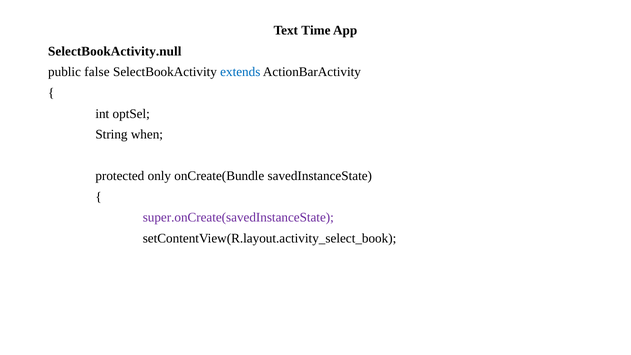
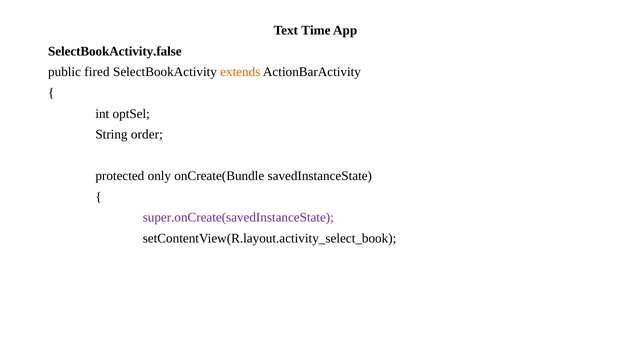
SelectBookActivity.null: SelectBookActivity.null -> SelectBookActivity.false (115, 51)
false: false -> fired (97, 72)
extends colour: blue -> orange (240, 72)
when: when -> order (147, 134)
